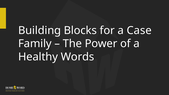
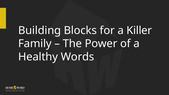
Case: Case -> Killer (139, 30)
